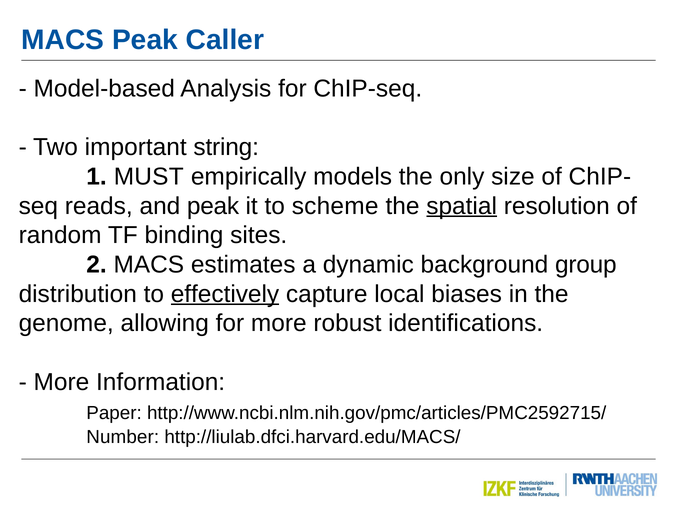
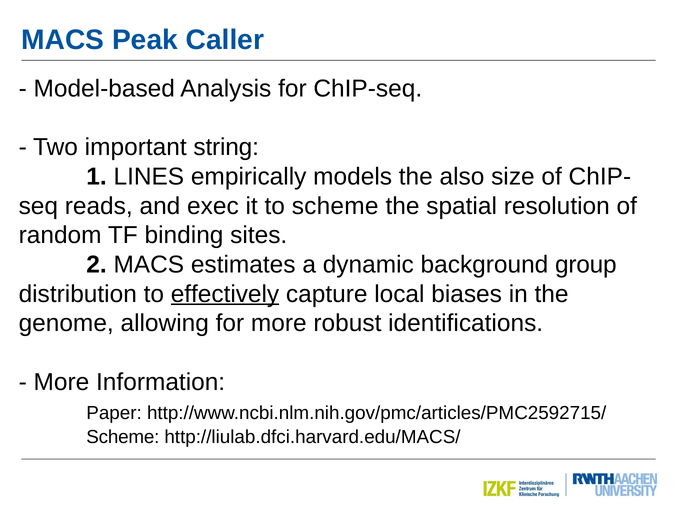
MUST: MUST -> LINES (149, 177)
only: only -> also (462, 177)
and peak: peak -> exec (213, 206)
spatial underline: present -> none (462, 206)
Number: Number -> Scheme (123, 437)
